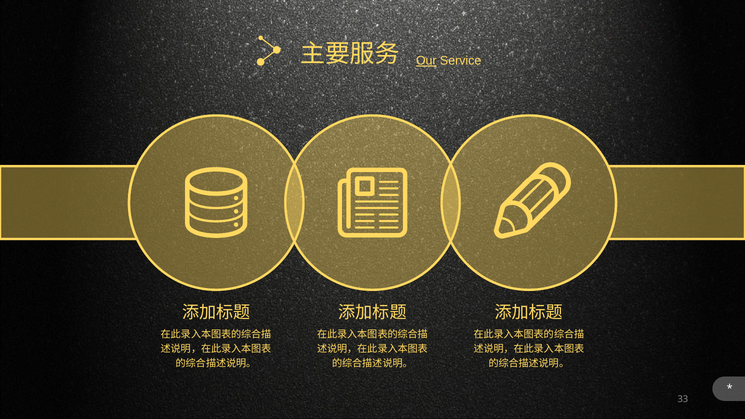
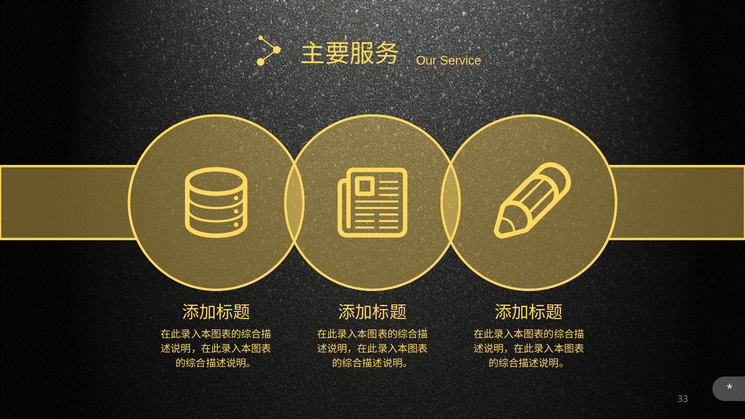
Our underline: present -> none (426, 61)
